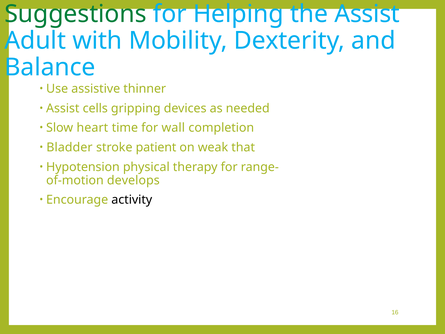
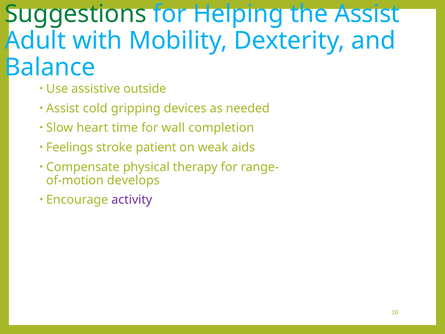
thinner: thinner -> outside (145, 89)
cells: cells -> cold (95, 108)
Bladder: Bladder -> Feelings (70, 147)
that: that -> aids (243, 147)
Hypotension: Hypotension -> Compensate (83, 167)
activity colour: black -> purple (132, 200)
